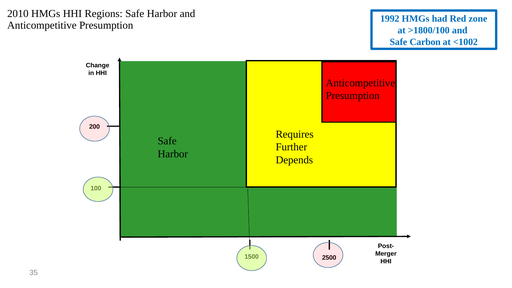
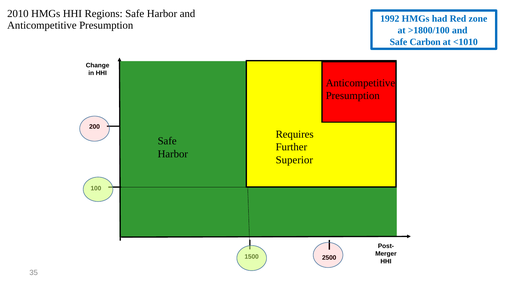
<1002: <1002 -> <1010 (465, 42)
Depends: Depends -> Superior (294, 160)
